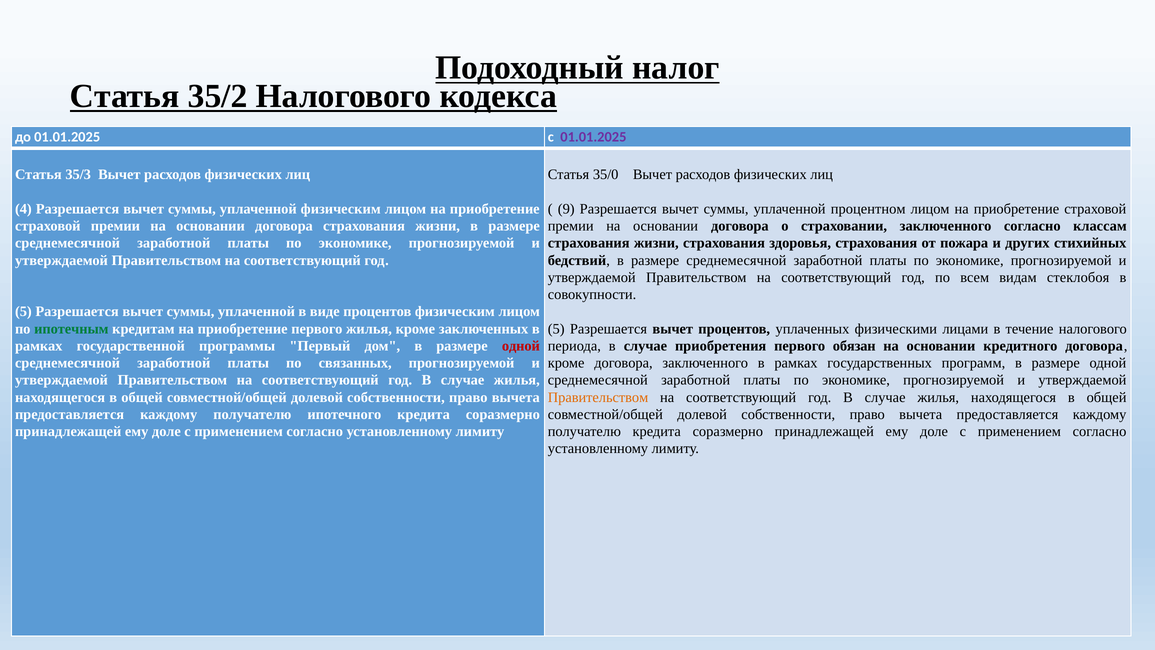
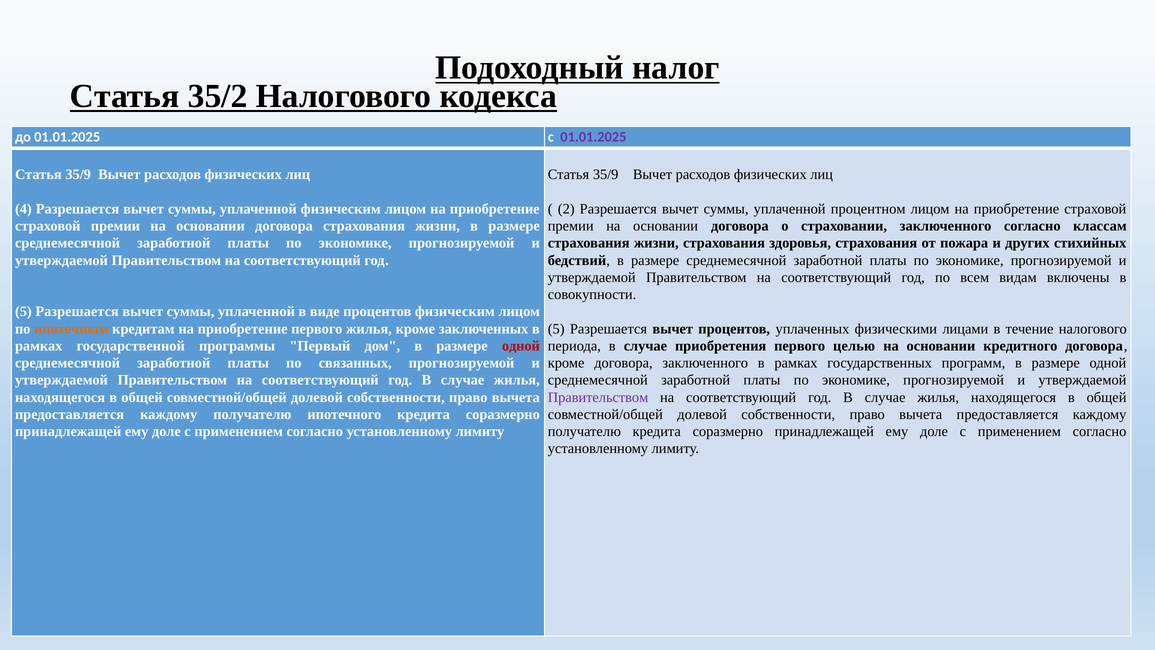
35/3: 35/3 -> 35/9 (78, 175)
35/0: 35/0 -> 35/9 (606, 175)
9: 9 -> 2 (566, 209)
стеклобоя: стеклобоя -> включены (1078, 277)
ипотечным colour: green -> orange (71, 329)
обязан: обязан -> целью (854, 346)
Правительством colour: orange -> purple (598, 397)
